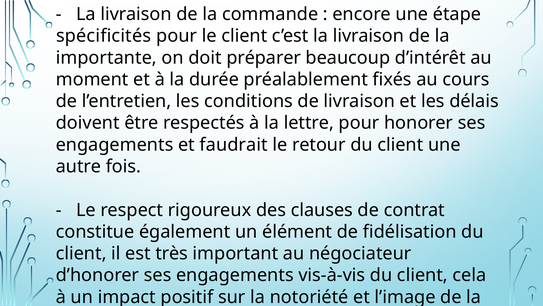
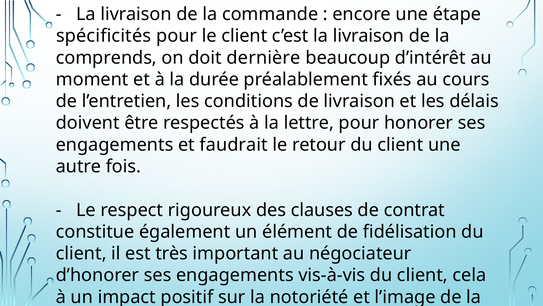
importante: importante -> comprends (106, 58)
préparer: préparer -> dernière (264, 58)
